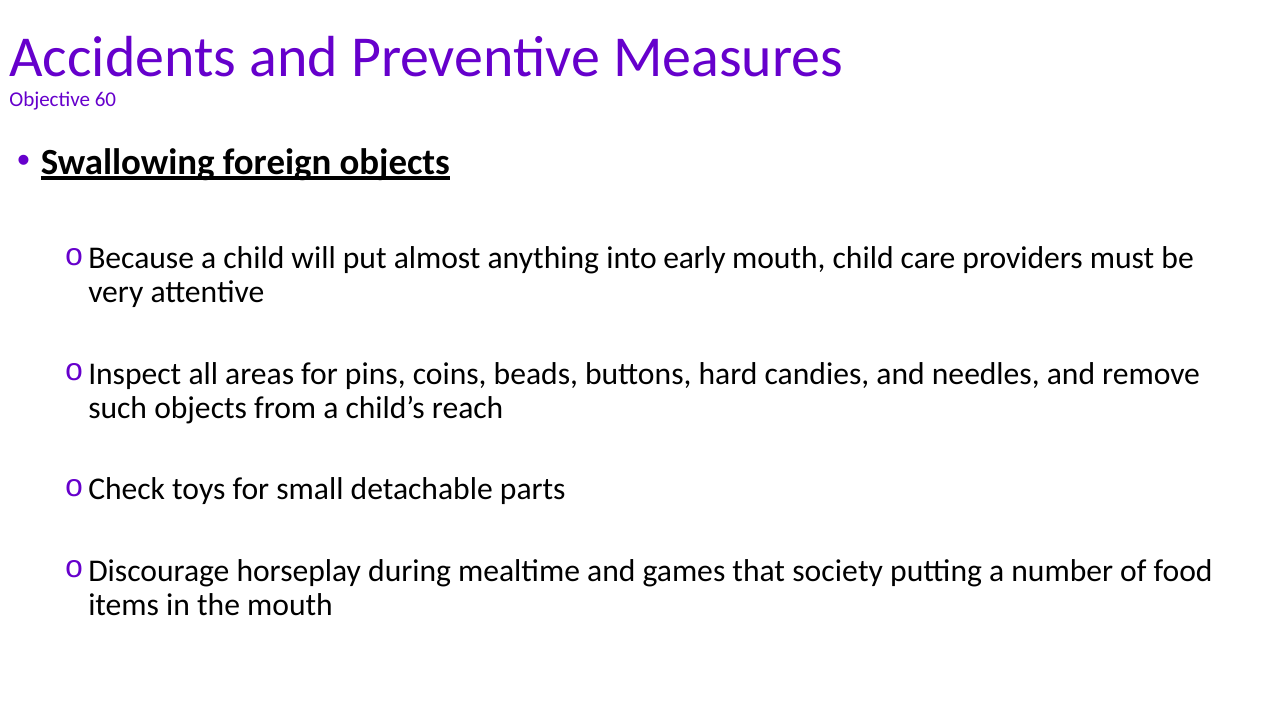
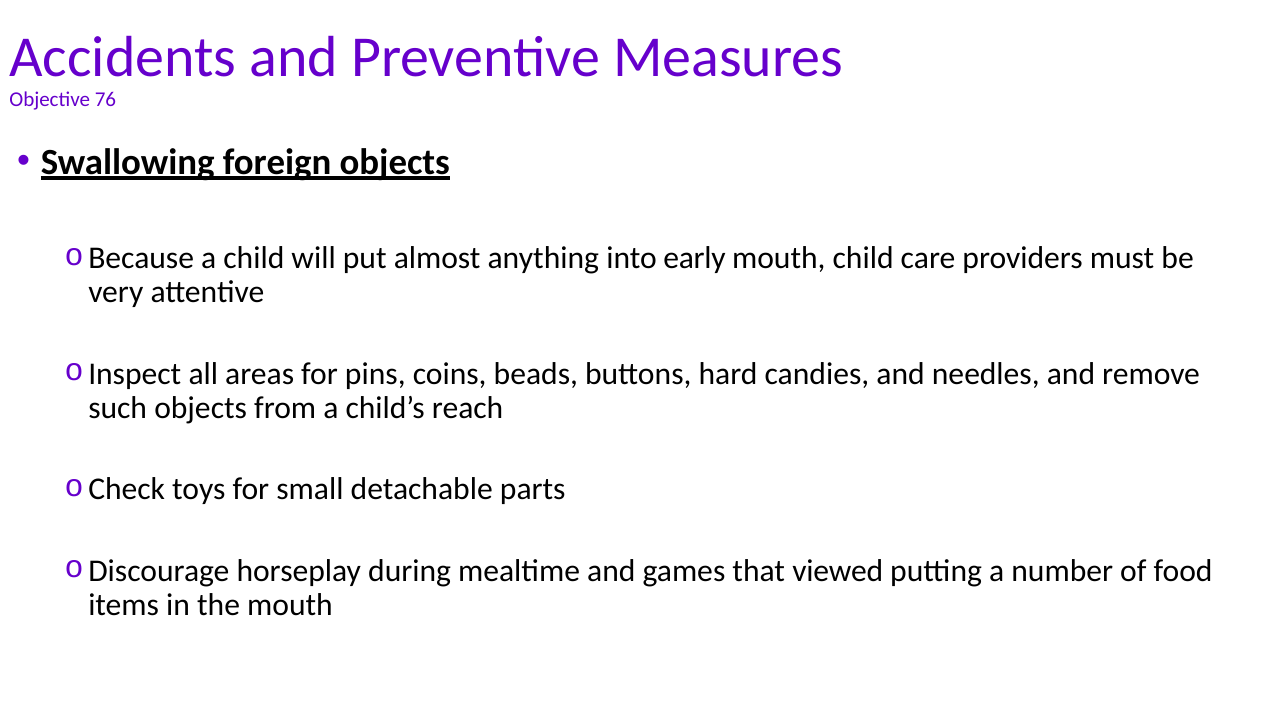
60: 60 -> 76 (105, 100)
society: society -> viewed (838, 571)
